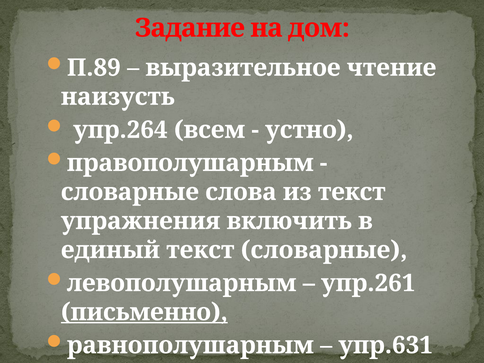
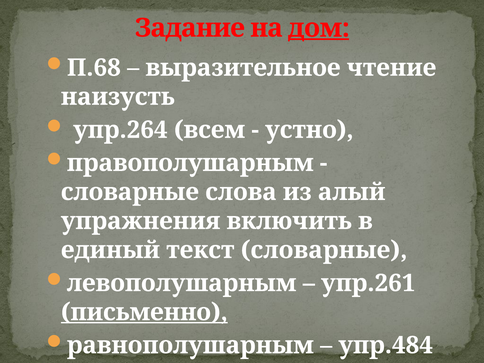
дом underline: none -> present (319, 28)
П.89: П.89 -> П.68 (94, 68)
из текст: текст -> алый (352, 192)
упр.631: упр.631 -> упр.484 (386, 345)
